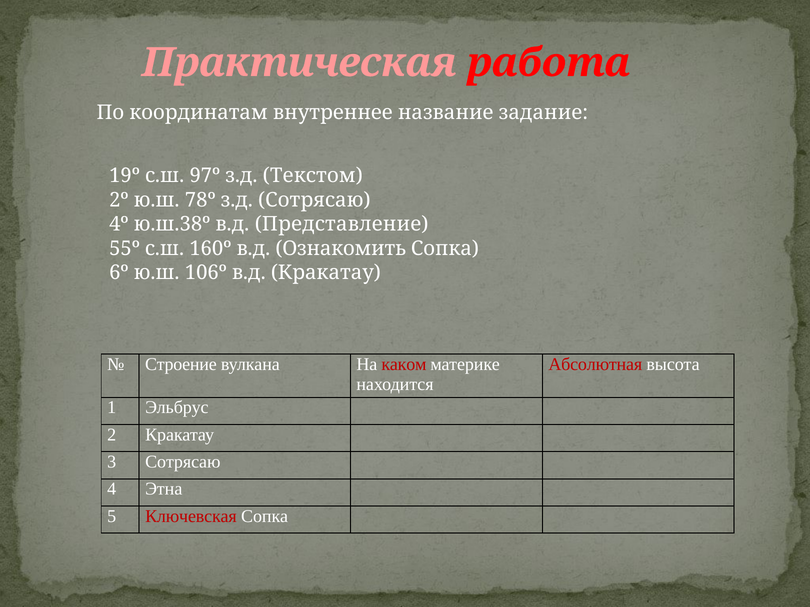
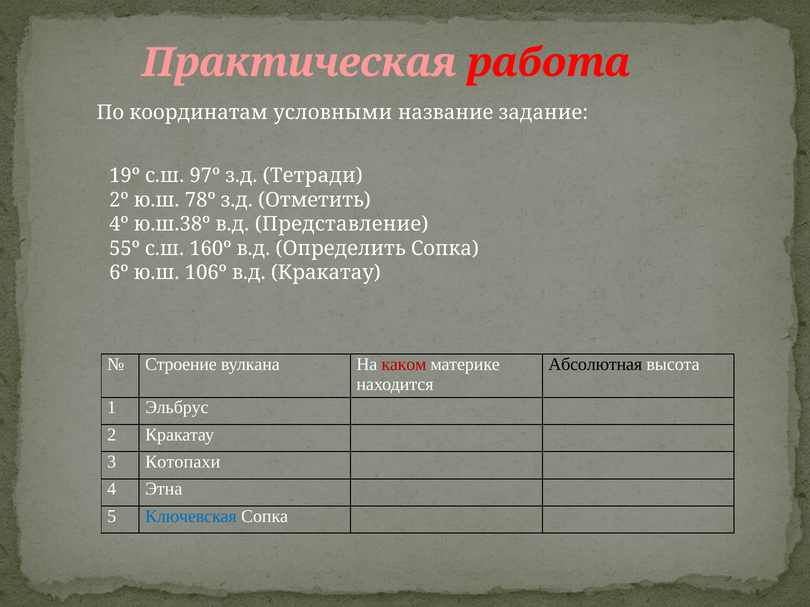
внутреннее: внутреннее -> условными (333, 112)
Текстом: Текстом -> Тетради (313, 176)
з.д Сотрясаю: Сотрясаю -> Отметить (314, 200)
Ознакомить: Ознакомить -> Определить (341, 249)
Абсолютная colour: red -> black (595, 365)
3 Сотрясаю: Сотрясаю -> Котопахи (183, 462)
Ключевская colour: red -> blue (191, 517)
